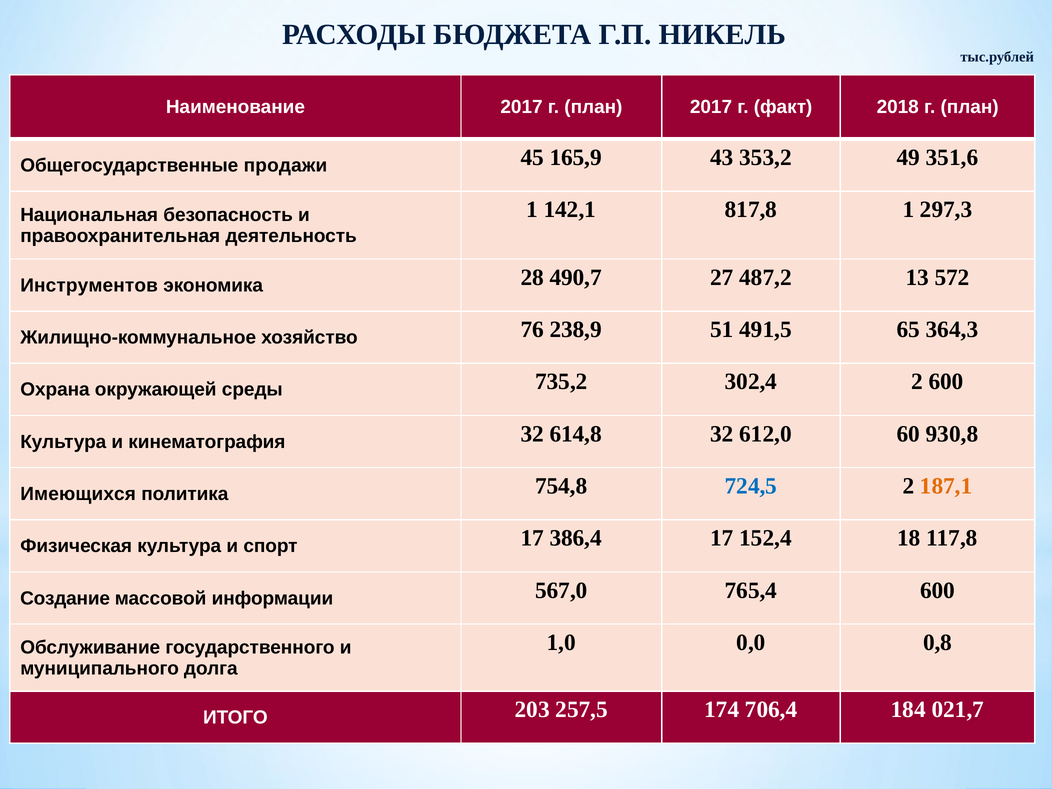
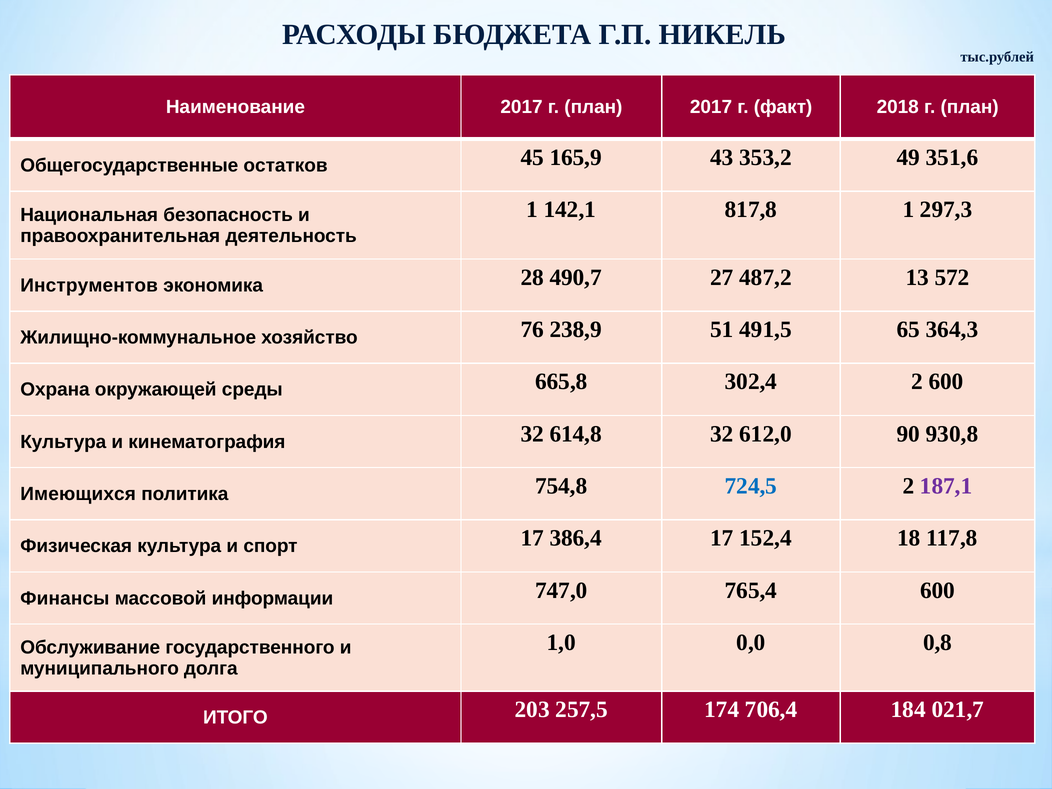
продажи: продажи -> остатков (286, 165)
735,2: 735,2 -> 665,8 (561, 382)
60: 60 -> 90 (908, 434)
187,1 colour: orange -> purple (946, 486)
Создание: Создание -> Финансы (65, 598)
567,0: 567,0 -> 747,0 (561, 590)
